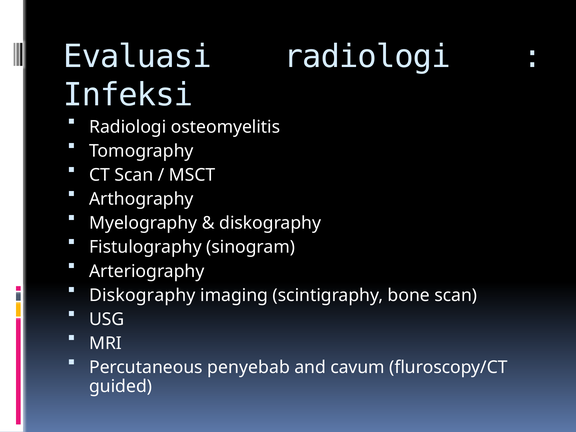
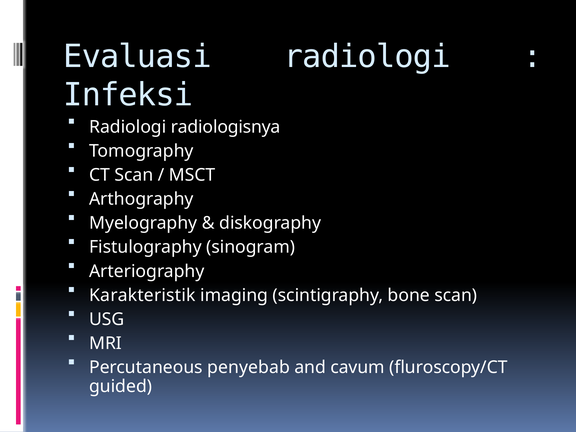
osteomyelitis: osteomyelitis -> radiologisnya (226, 127)
Diskography: Diskography -> Karakteristik (142, 295)
